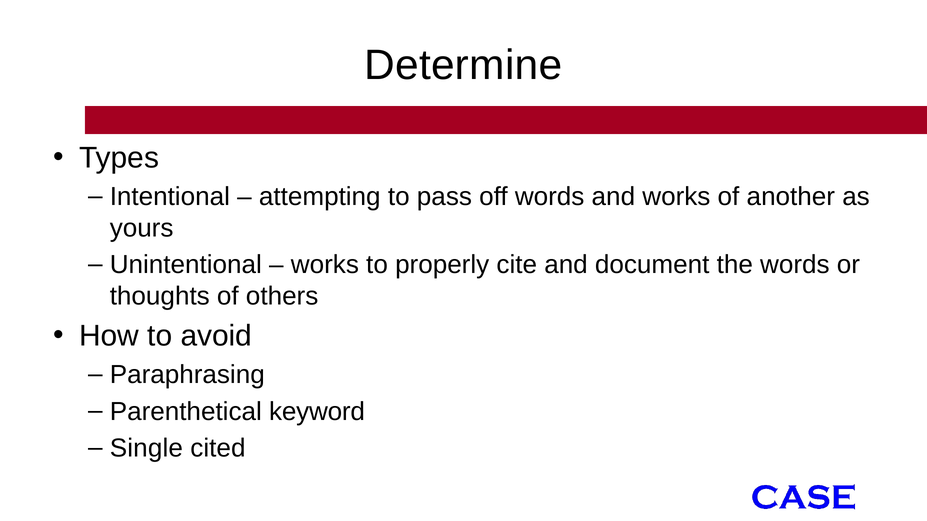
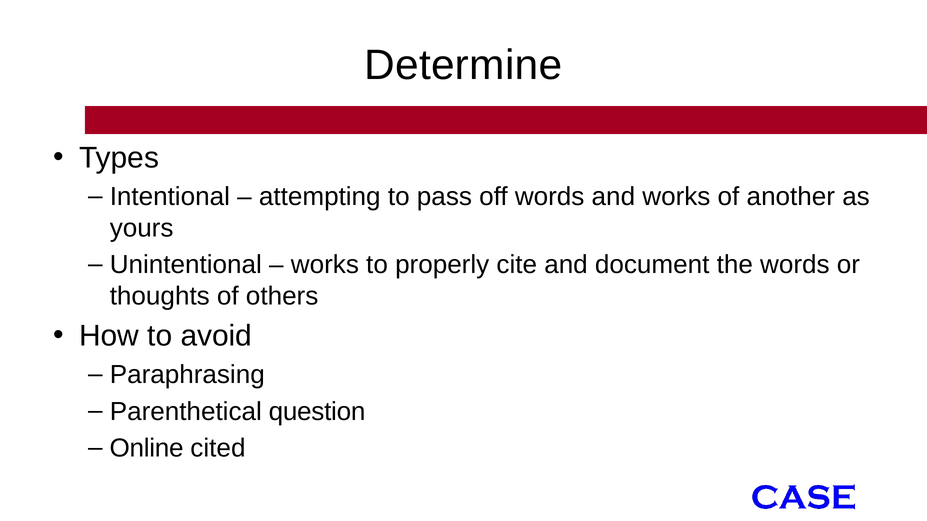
keyword: keyword -> question (317, 412)
Single: Single -> Online (147, 449)
